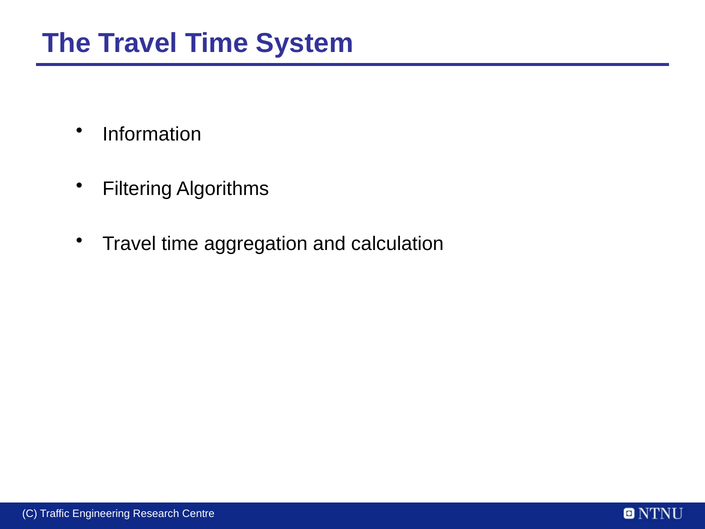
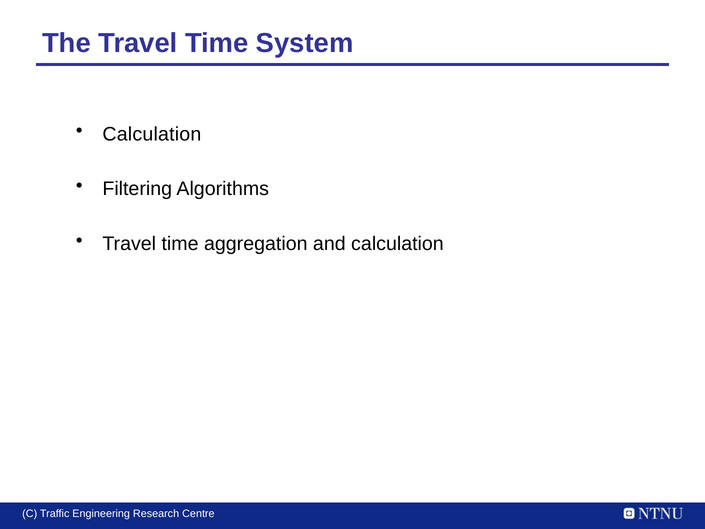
Information: Information -> Calculation (152, 134)
